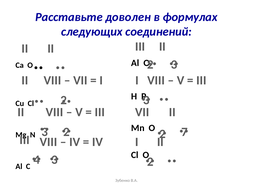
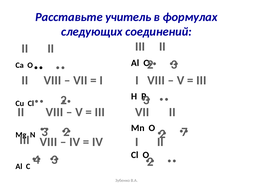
доволен: доволен -> учитель (128, 17)
